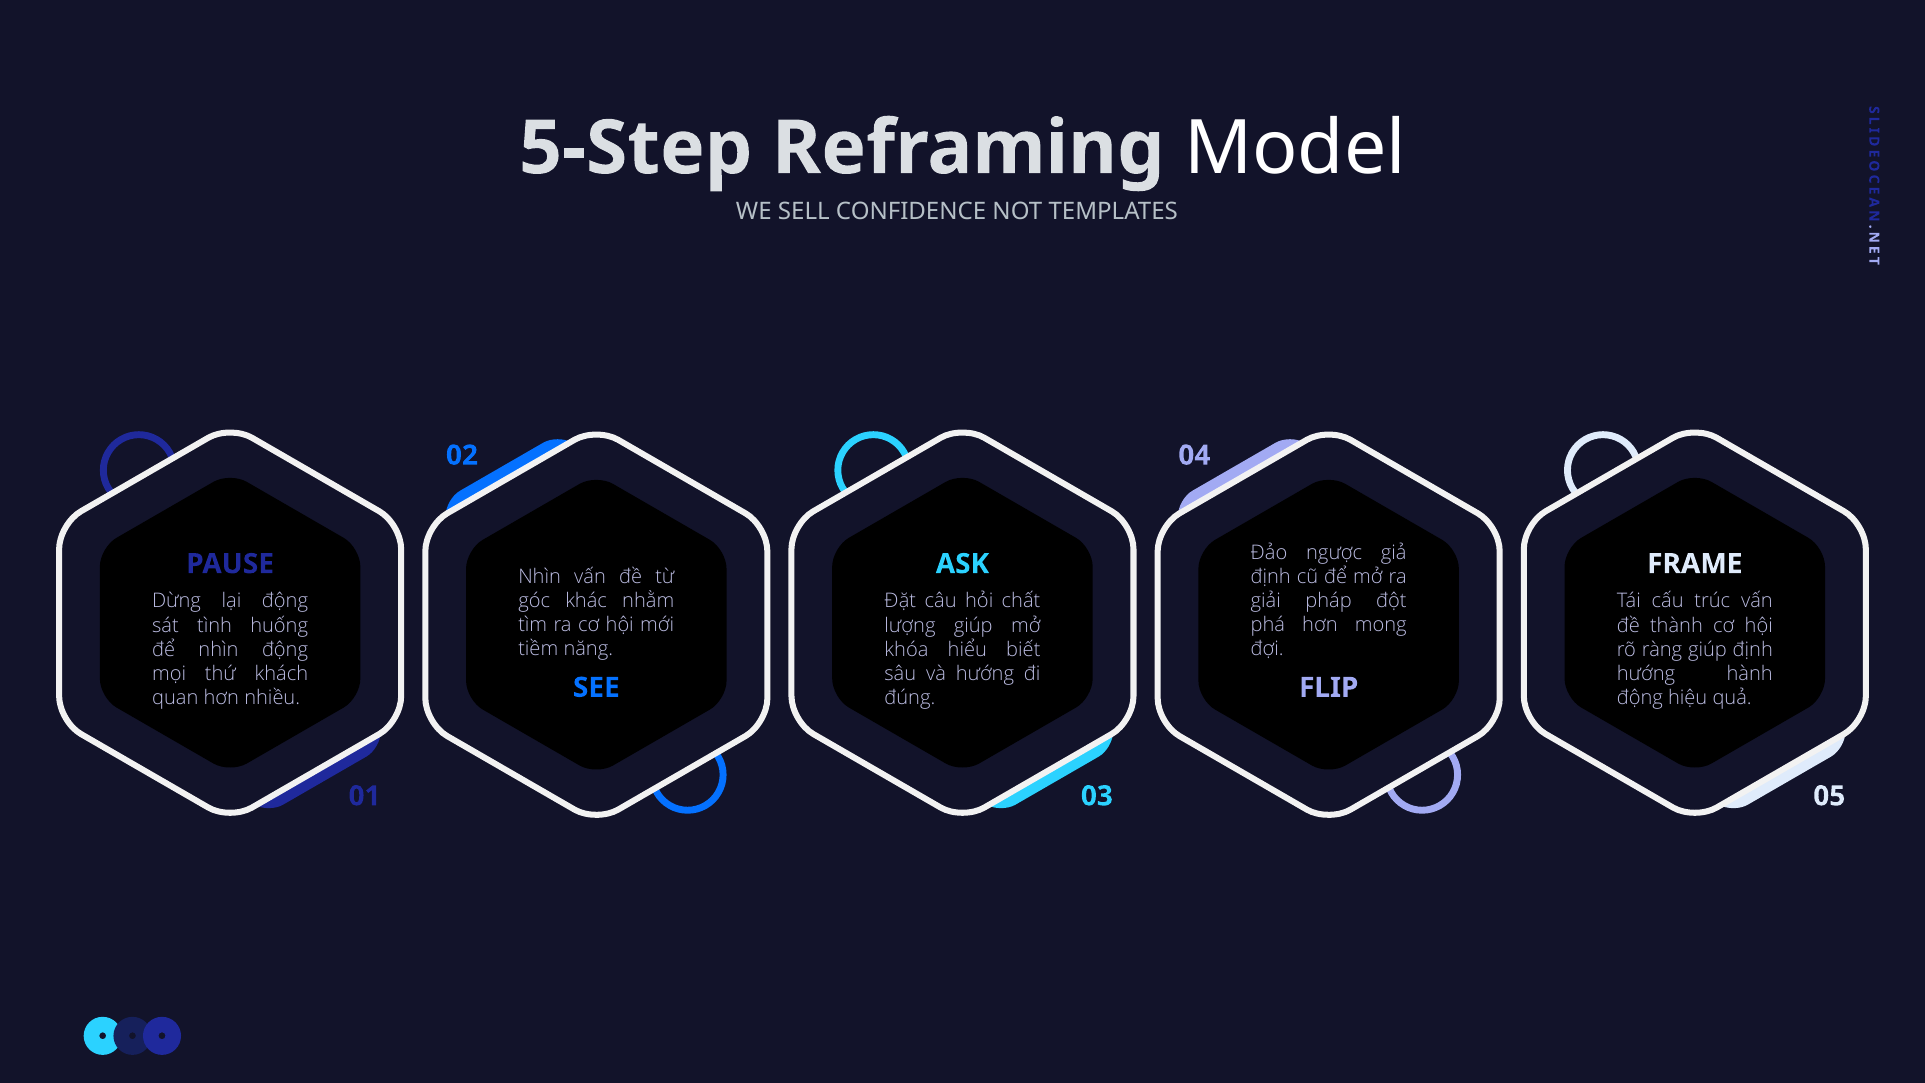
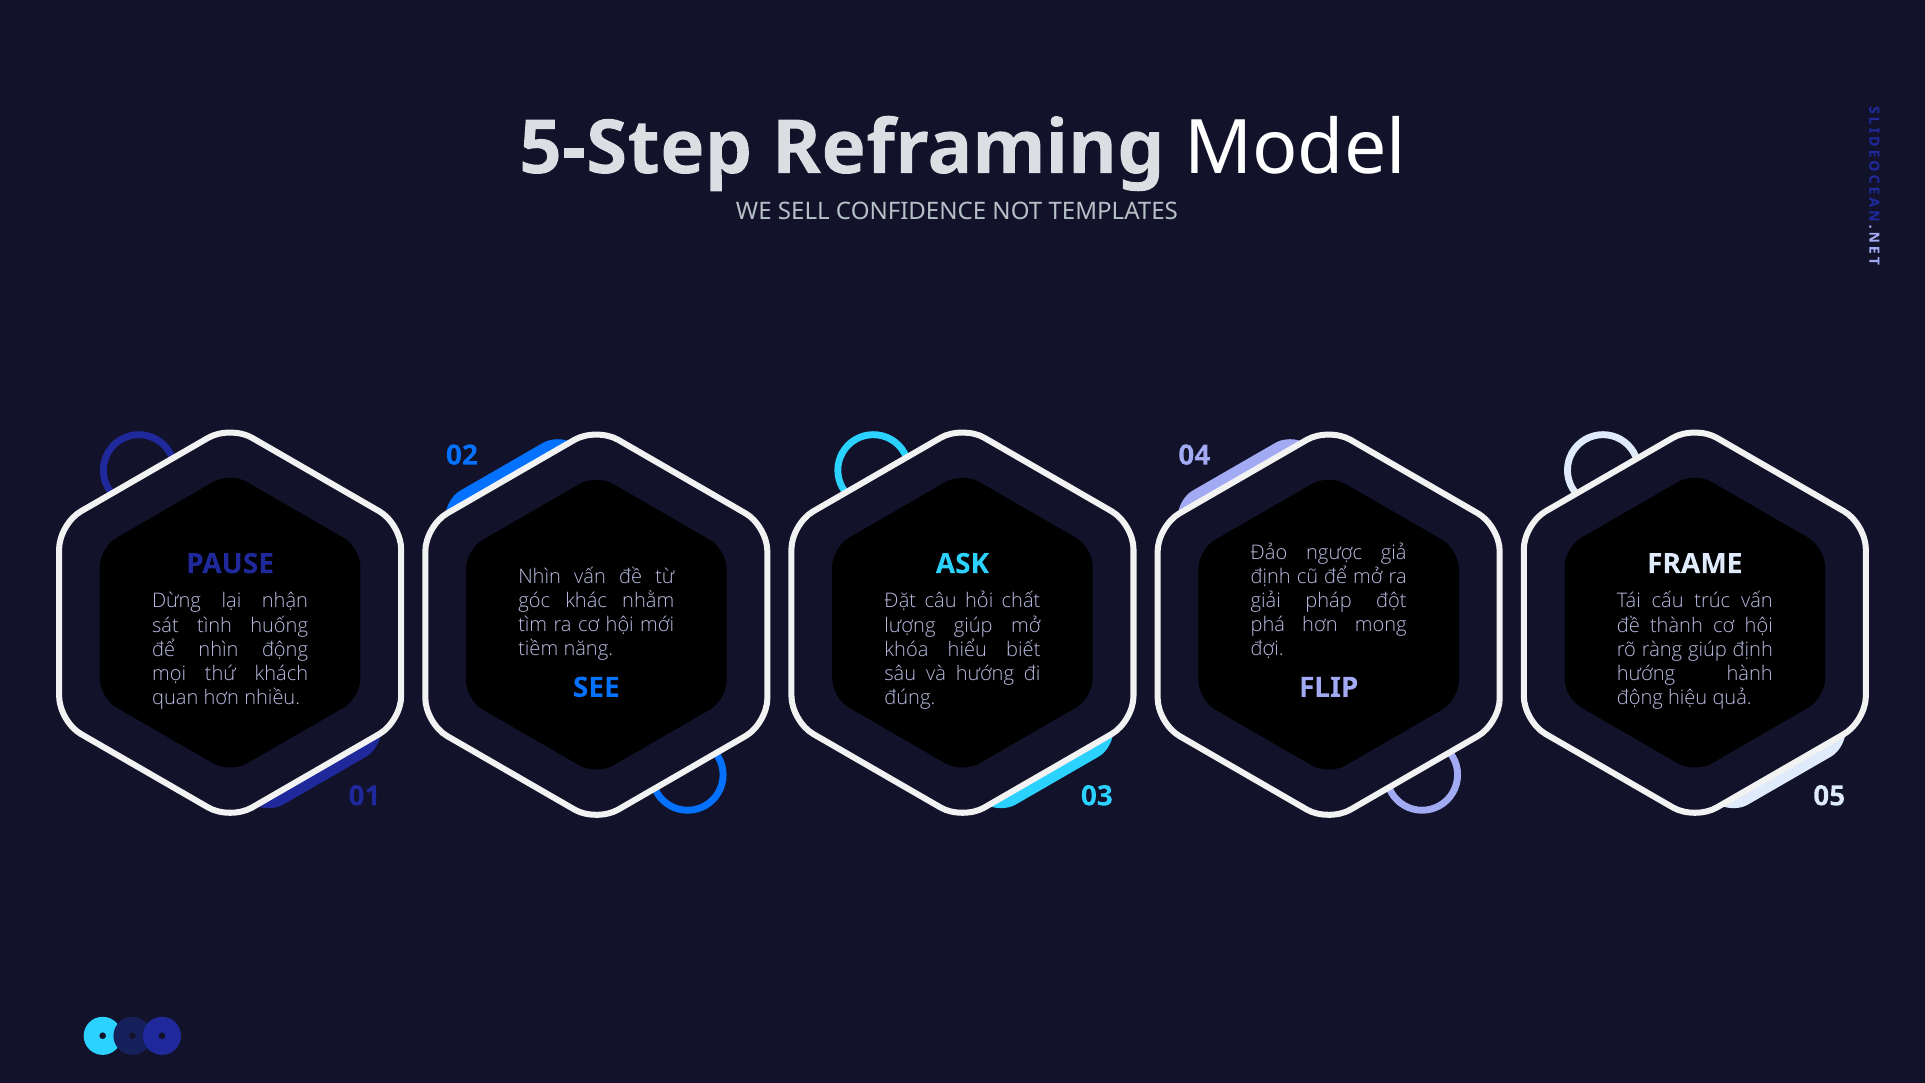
lại động: động -> nhận (285, 601)
